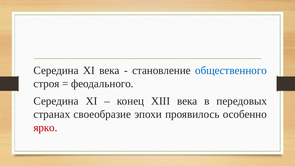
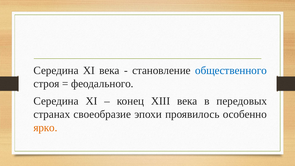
ярко colour: red -> orange (45, 128)
